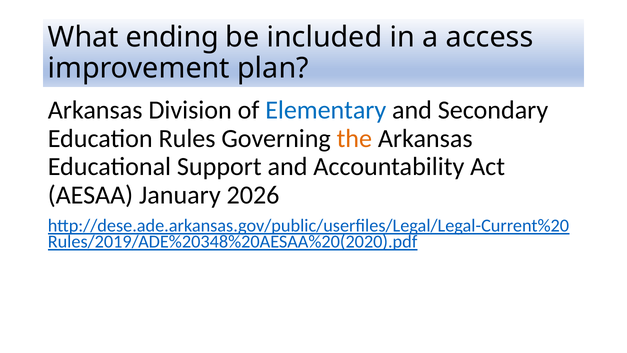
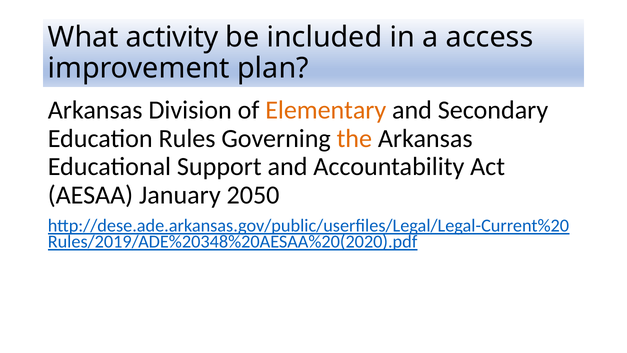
ending: ending -> activity (172, 37)
Elementary colour: blue -> orange (326, 110)
2026: 2026 -> 2050 (253, 195)
